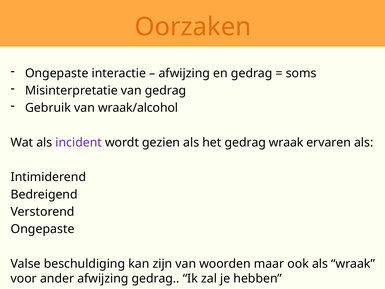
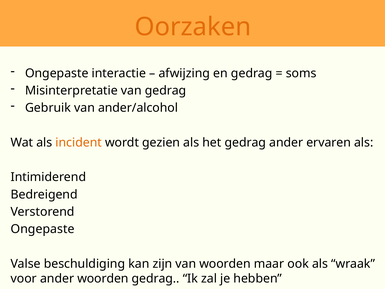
wraak/alcohol: wraak/alcohol -> ander/alcohol (138, 108)
incident colour: purple -> orange (79, 142)
gedrag wraak: wraak -> ander (286, 142)
ander afwijzing: afwijzing -> woorden (103, 278)
